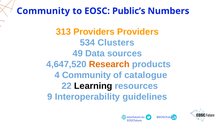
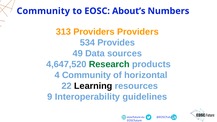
Public’s: Public’s -> About’s (129, 11)
Clusters: Clusters -> Provides (116, 43)
Research colour: orange -> green (109, 64)
catalogue: catalogue -> horizontal (146, 75)
